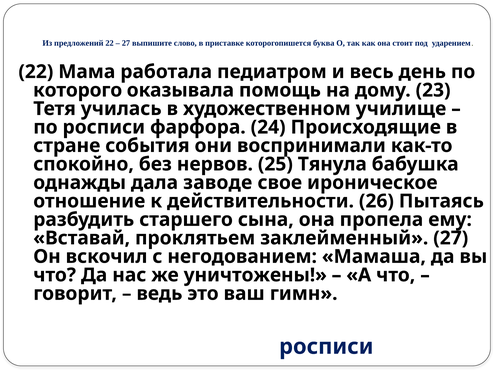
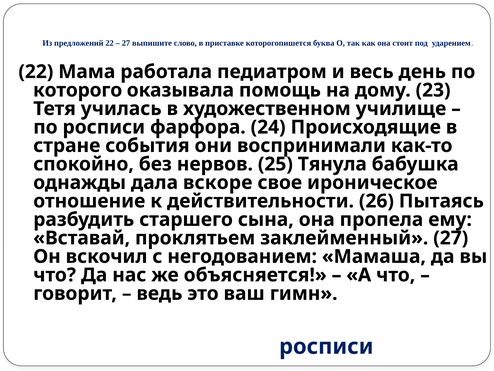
заводе: заводе -> вскоре (218, 182)
уничтожены: уничтожены -> объясняется (255, 275)
